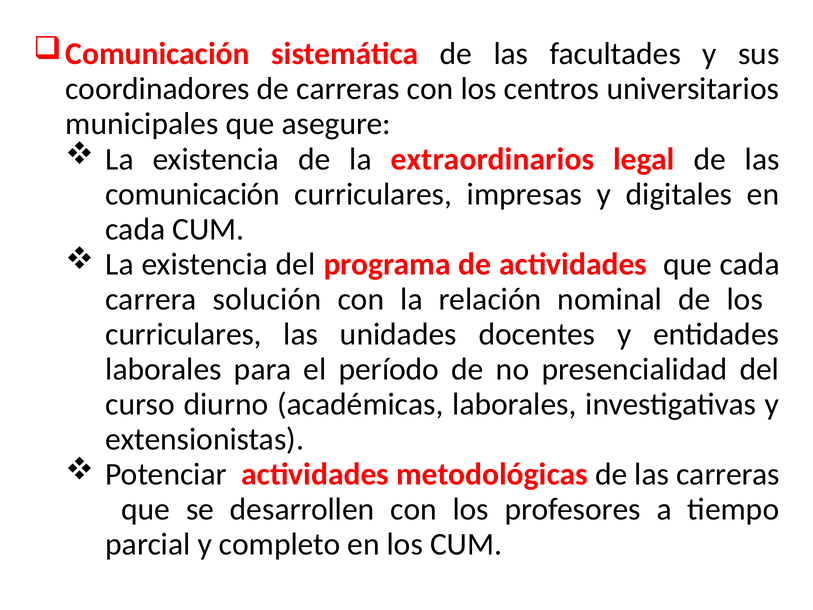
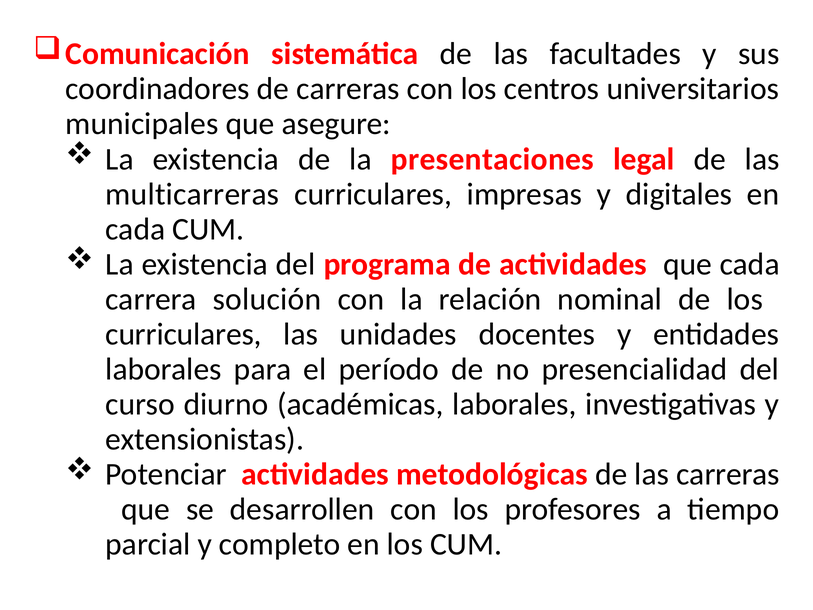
extraordinarios: extraordinarios -> presentaciones (492, 159)
comunicación: comunicación -> multicarreras (192, 194)
